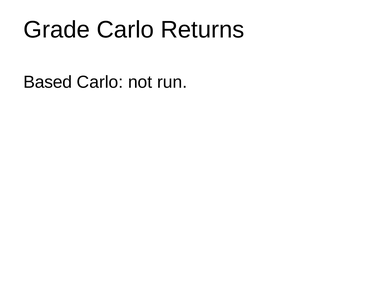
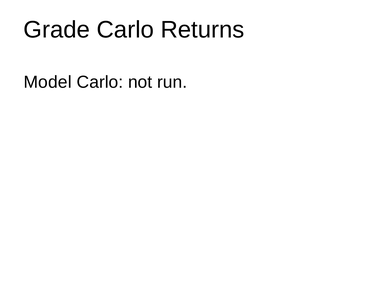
Based: Based -> Model (48, 82)
